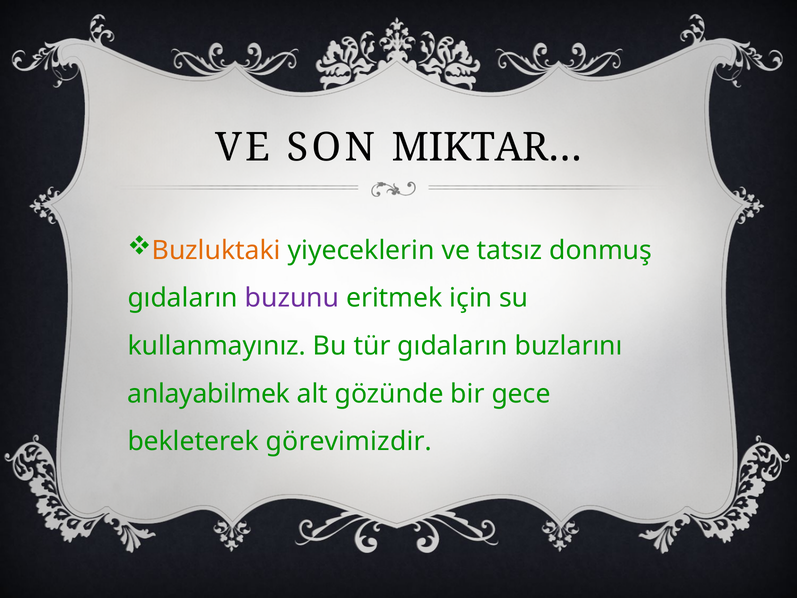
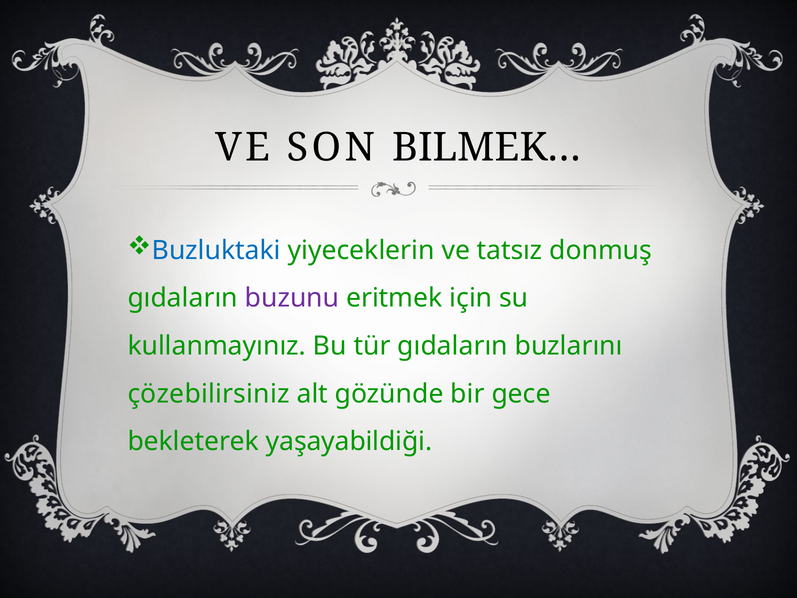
MIKTAR…: MIKTAR… -> BILMEK… (487, 148)
Buzluktaki colour: orange -> blue (216, 250)
anlayabilmek: anlayabilmek -> çözebilirsiniz (209, 394)
görevimizdir: görevimizdir -> yaşayabildiği (349, 442)
